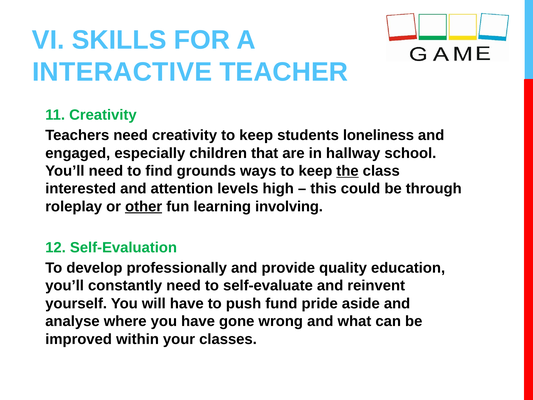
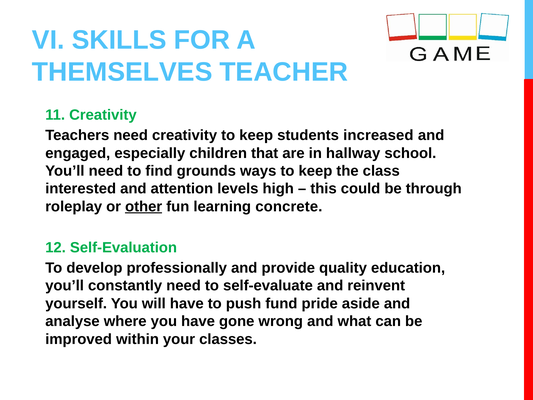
INTERACTIVE: INTERACTIVE -> THEMSELVES (122, 72)
loneliness: loneliness -> increased (378, 135)
the underline: present -> none (348, 171)
involving: involving -> concrete (289, 206)
